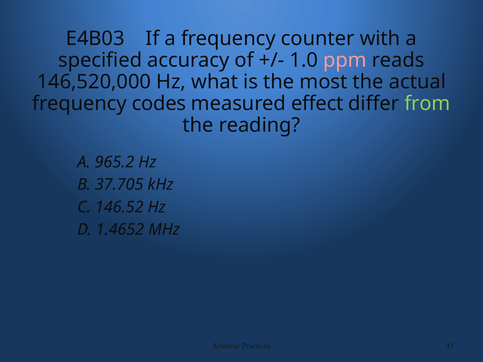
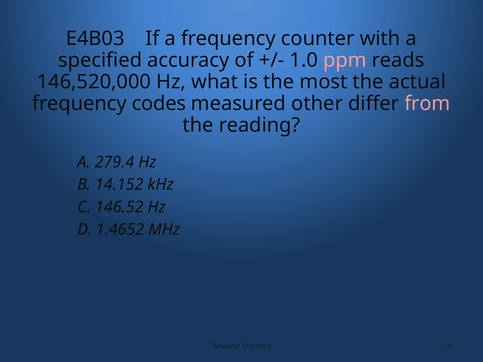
effect: effect -> other (317, 104)
from colour: light green -> pink (427, 104)
965.2: 965.2 -> 279.4 (114, 162)
37.705: 37.705 -> 14.152 (119, 185)
